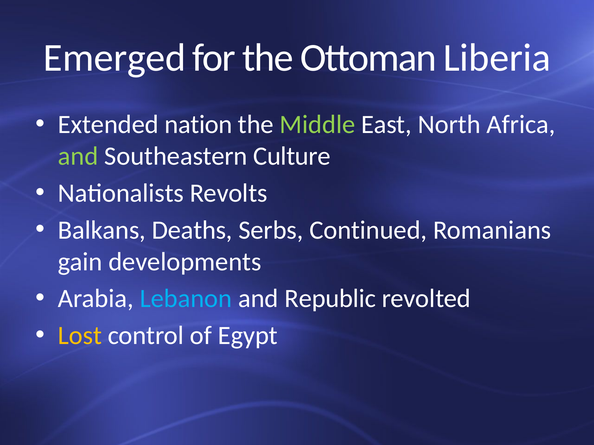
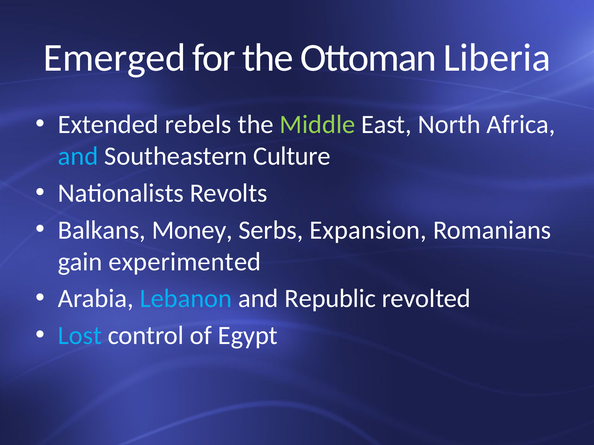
nation: nation -> rebels (198, 125)
and colour: light green -> light blue (78, 156)
Deaths: Deaths -> Money (192, 230)
Continued: Continued -> Expansion (368, 230)
developments: developments -> experimented (185, 262)
Lost colour: yellow -> light blue (80, 336)
